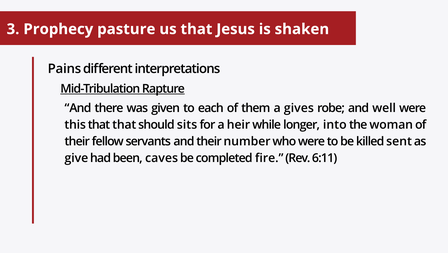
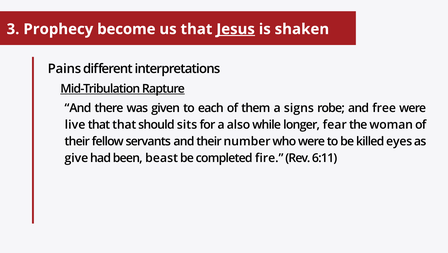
pasture: pasture -> become (126, 29)
Jesus underline: none -> present (236, 29)
gives: gives -> signs (299, 108)
well: well -> free (384, 108)
this: this -> live (75, 125)
heir: heir -> also (239, 125)
into: into -> fear (335, 125)
sent: sent -> eyes (399, 141)
caves: caves -> beast (162, 158)
